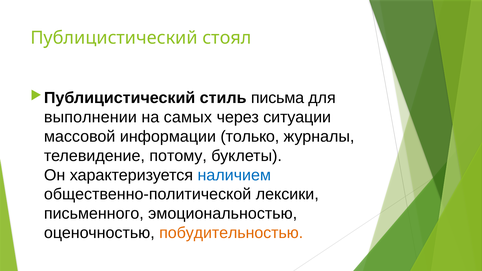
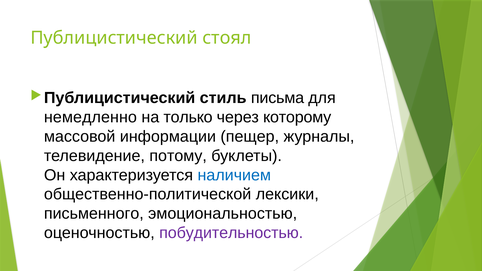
выполнении: выполнении -> немедленно (90, 117)
самых: самых -> только (188, 117)
ситуации: ситуации -> которому (297, 117)
только: только -> пещер (250, 137)
побудительностью colour: orange -> purple (231, 233)
